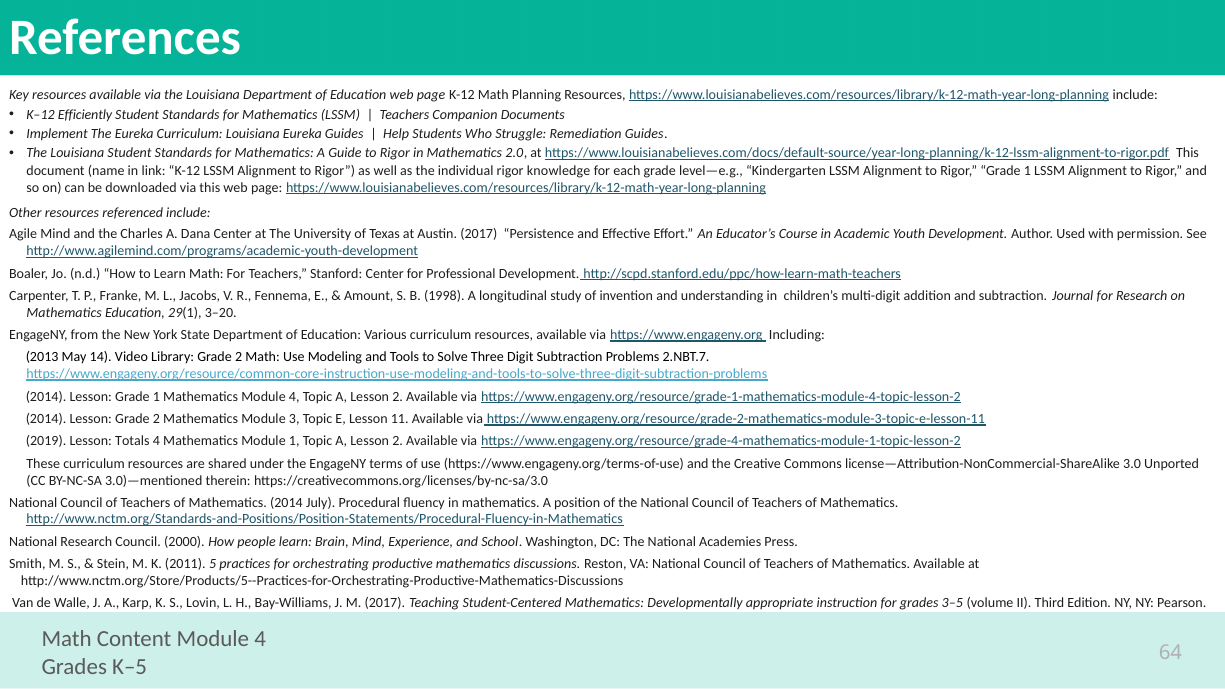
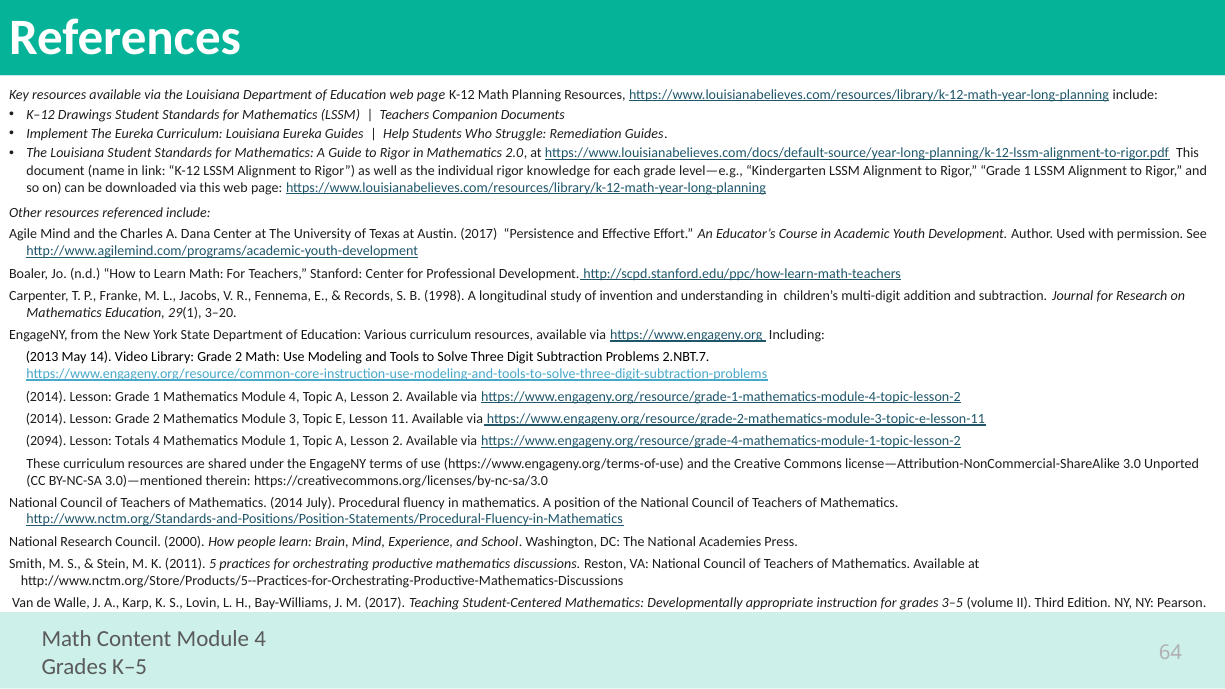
Efficiently: Efficiently -> Drawings (85, 114)
Amount: Amount -> Records (369, 296)
2019: 2019 -> 2094 (46, 441)
